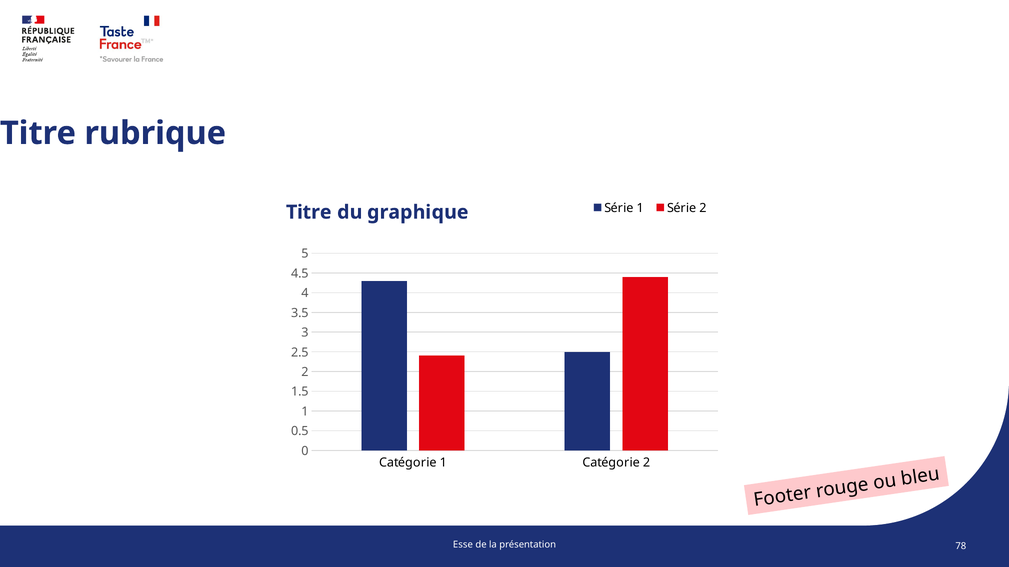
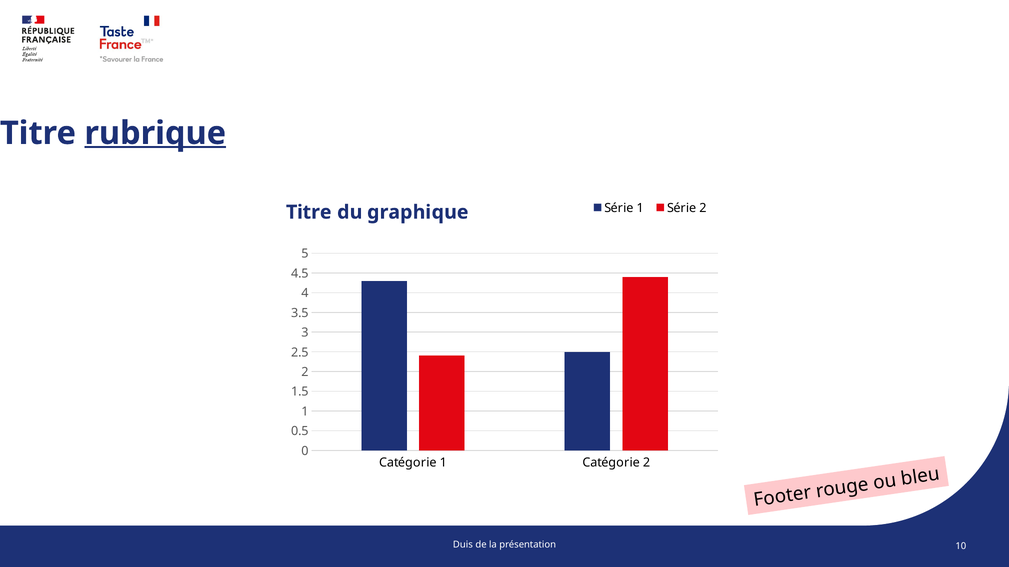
rubrique underline: none -> present (155, 133)
Esse: Esse -> Duis (463, 545)
78: 78 -> 10 (961, 547)
